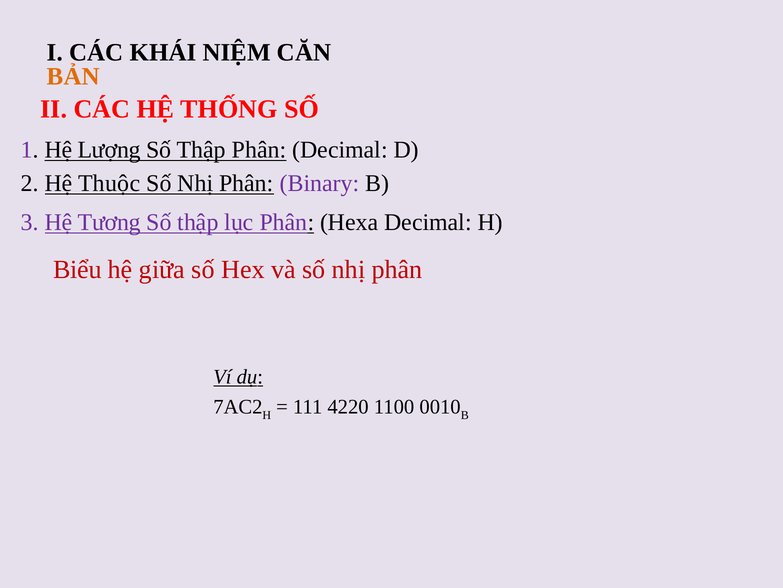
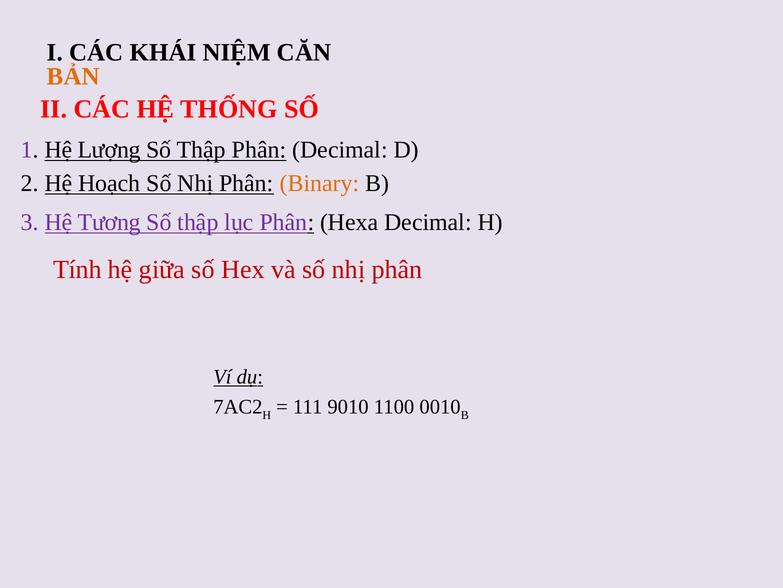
Thuộc: Thuộc -> Hoạch (109, 183)
Binary colour: purple -> orange (319, 183)
Biểu: Biểu -> Tính (78, 269)
4220: 4220 -> 9010 (348, 407)
